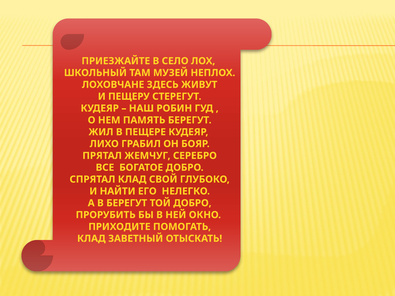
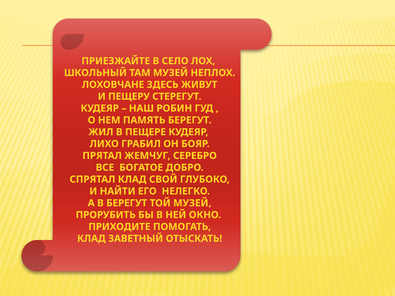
ТОЙ ДОБРО: ДОБРО -> МУЗЕЙ (192, 203)
